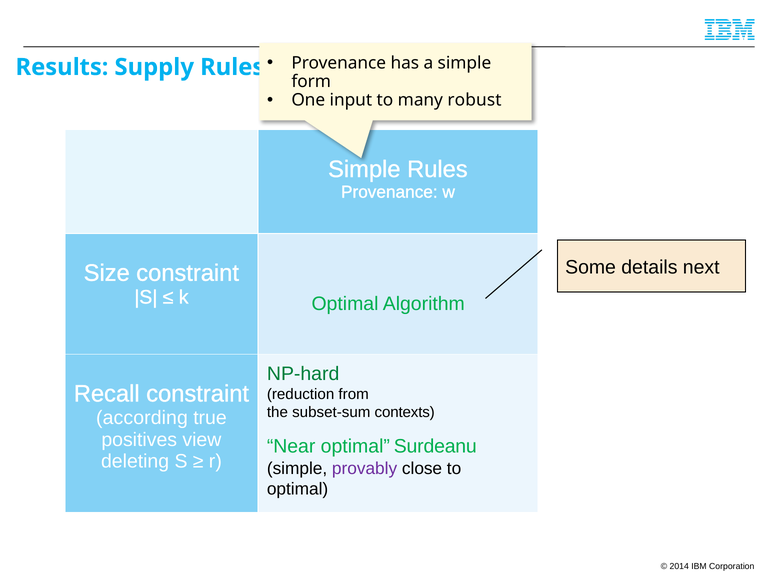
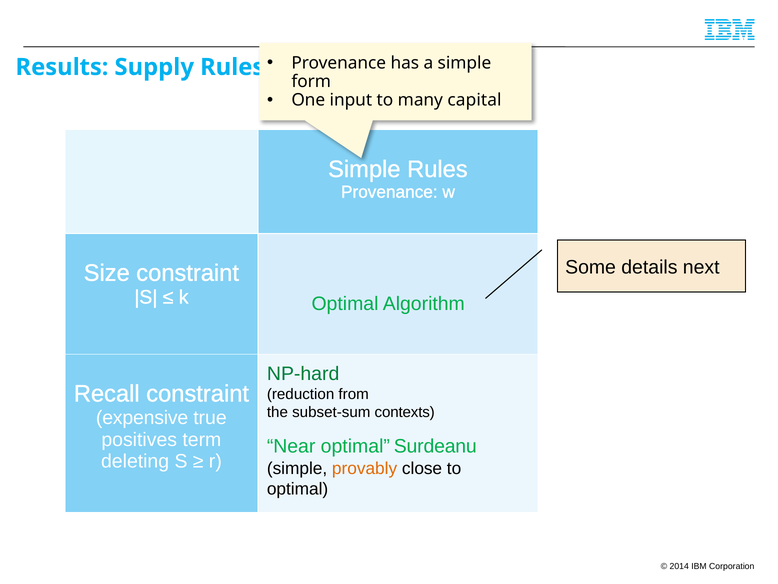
robust: robust -> capital (474, 100)
according: according -> expensive (142, 417)
view: view -> term (202, 439)
provably colour: purple -> orange (365, 468)
